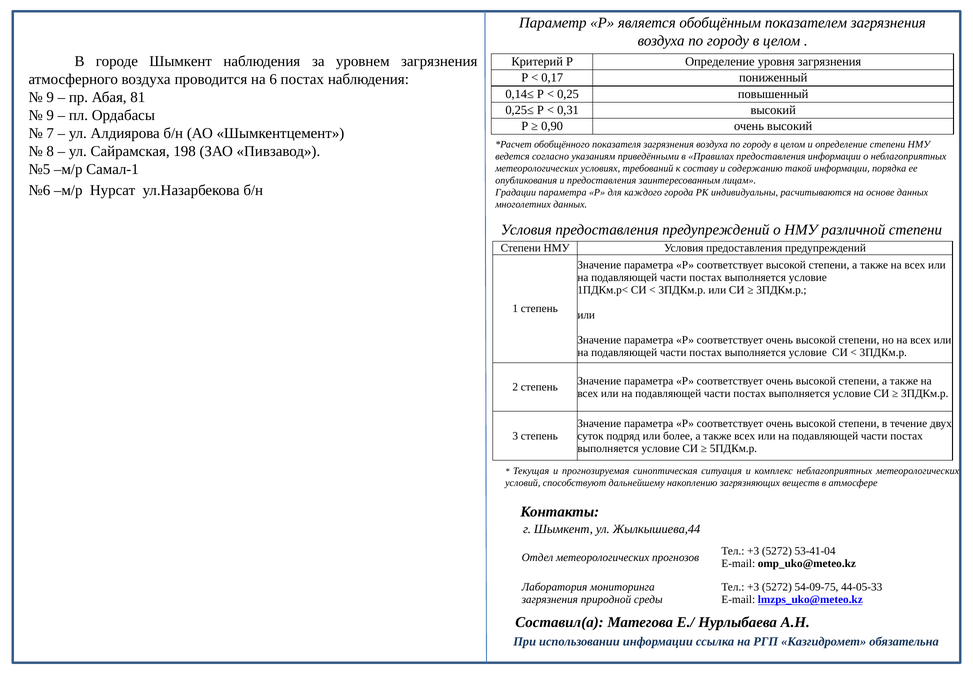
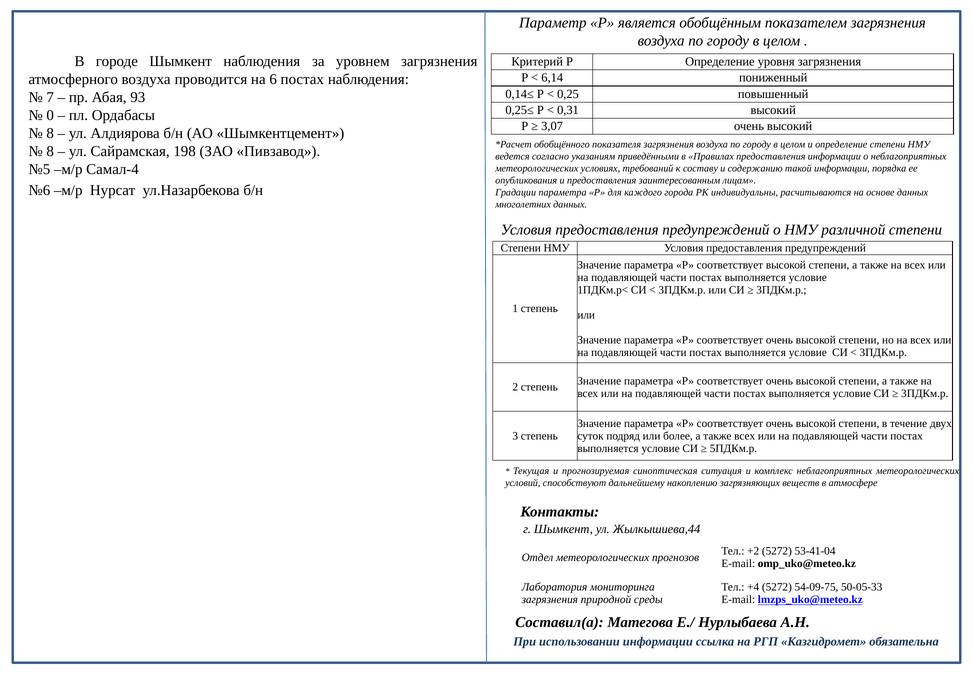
0,17: 0,17 -> 6,14 (552, 78)
9: 9 -> 7 (50, 97)
81: 81 -> 93 (138, 97)
9: 9 -> 0 (50, 115)
0,90: 0,90 -> 3,07 (552, 126)
7: 7 -> 8 (50, 133)
Самал-1: Самал-1 -> Самал-4 (113, 169)
+3: +3 -> +2 (753, 551)
+3: +3 -> +4 (753, 587)
44-05-33: 44-05-33 -> 50-05-33 (862, 587)
